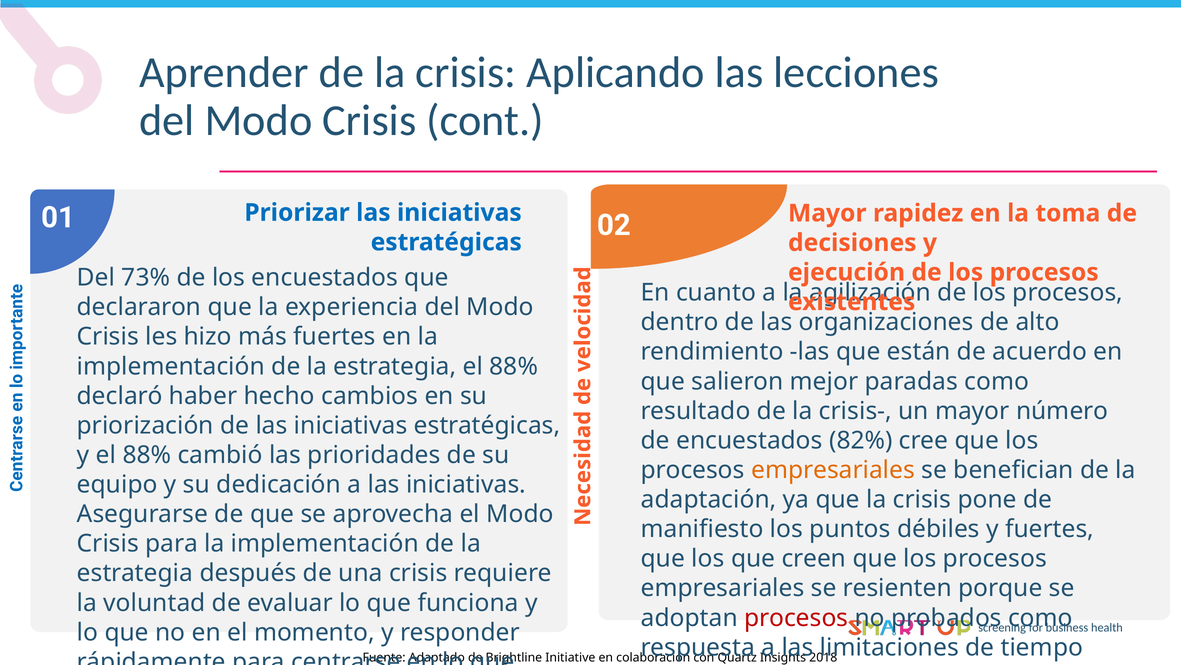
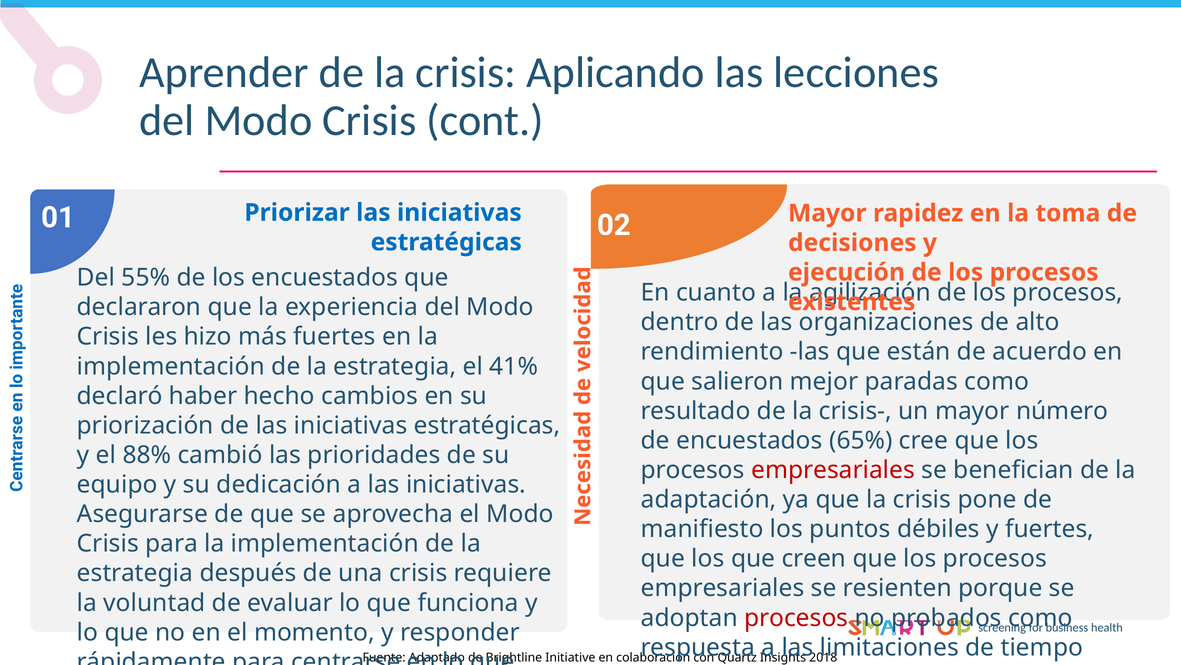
73%: 73% -> 55% (146, 277)
estrategia el 88%: 88% -> 41% (514, 366)
82%: 82% -> 65% (861, 440)
empresariales colour: orange -> red (833, 470)
